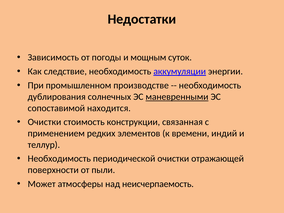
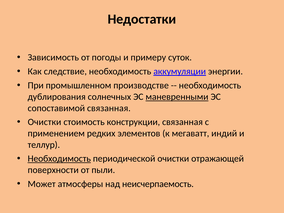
мощным: мощным -> примеру (148, 57)
сопоставимой находится: находится -> связанная (109, 108)
времени: времени -> мегаватт (190, 133)
Необходимость underline: none -> present (59, 159)
